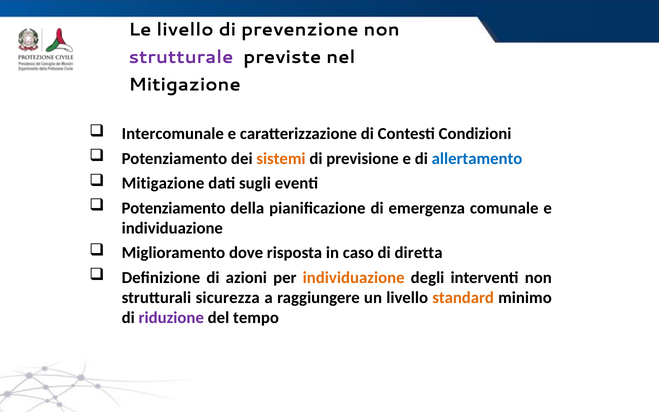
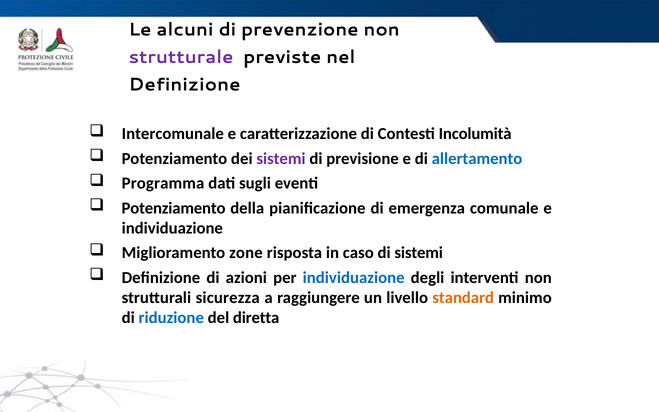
Le livello: livello -> alcuni (185, 30)
Mitigazione: Mitigazione -> Definizione (185, 85)
Condizioni: Condizioni -> Incolumità (475, 134)
sistemi colour: orange -> purple (281, 159)
Mitigazione: Mitigazione -> Programma (163, 183)
dove: dove -> zone (246, 253)
di diretta: diretta -> sistemi (419, 253)
individuazione colour: orange -> blue (354, 278)
riduzione colour: purple -> blue (171, 318)
tempo: tempo -> diretta (256, 318)
